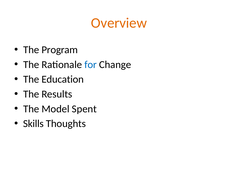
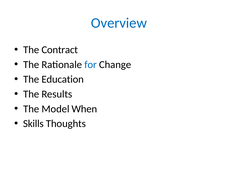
Overview colour: orange -> blue (119, 23)
Program: Program -> Contract (60, 50)
Spent: Spent -> When (84, 109)
